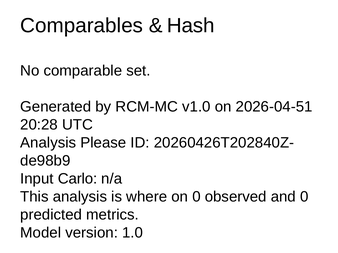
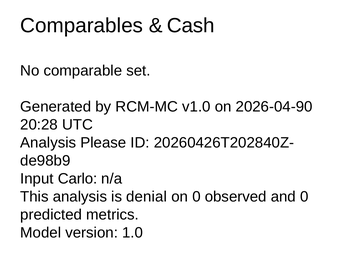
Hash: Hash -> Cash (191, 26)
2026-04-51: 2026-04-51 -> 2026-04-90 (274, 107)
where: where -> denial (147, 197)
